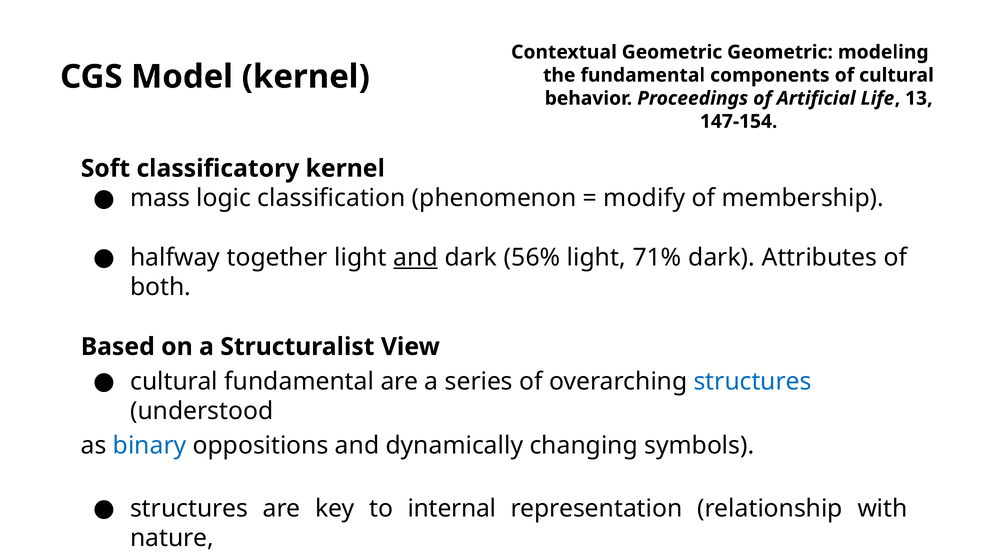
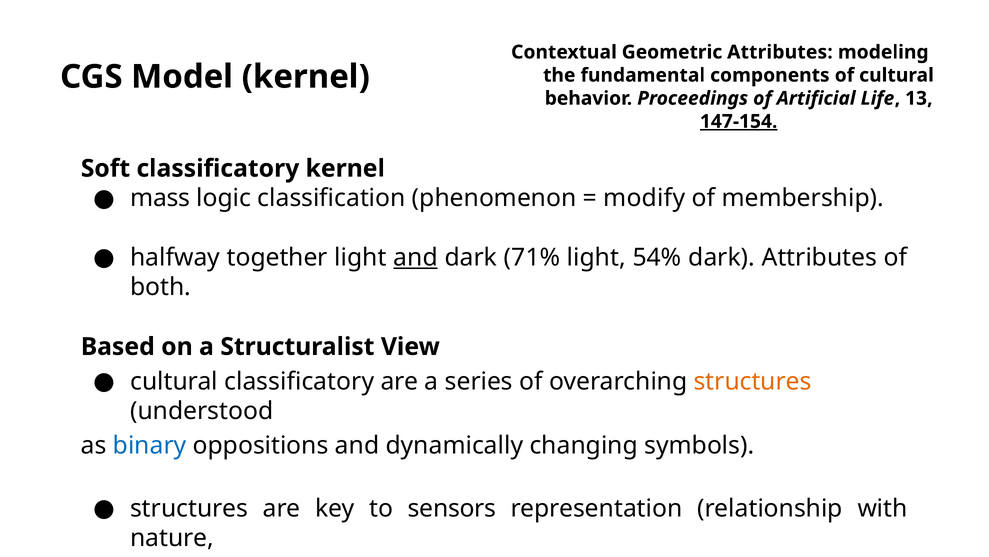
Geometric Geometric: Geometric -> Attributes (780, 52)
147-154 underline: none -> present (739, 121)
56%: 56% -> 71% (532, 257)
71%: 71% -> 54% (657, 257)
cultural fundamental: fundamental -> classificatory (299, 381)
structures colour: blue -> orange (753, 381)
internal: internal -> sensors (452, 508)
